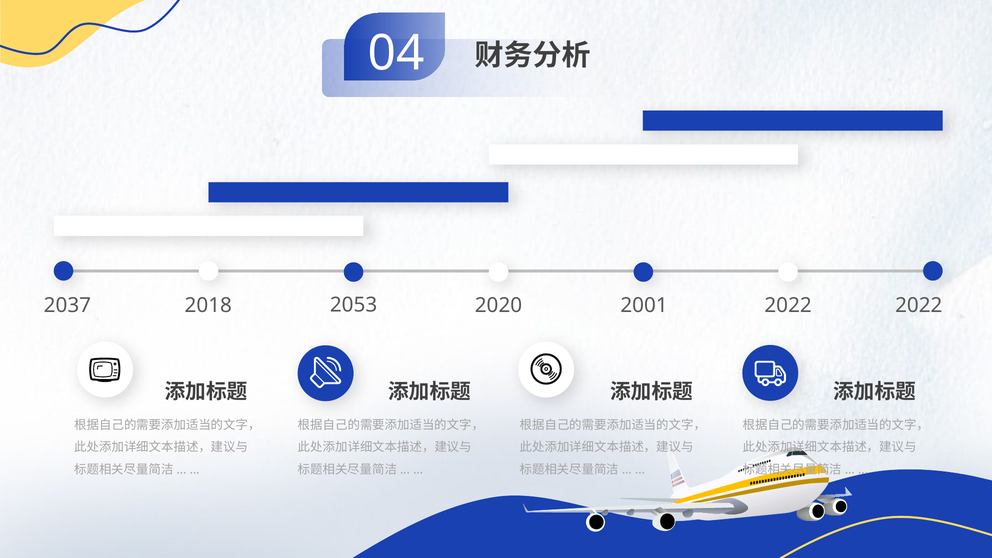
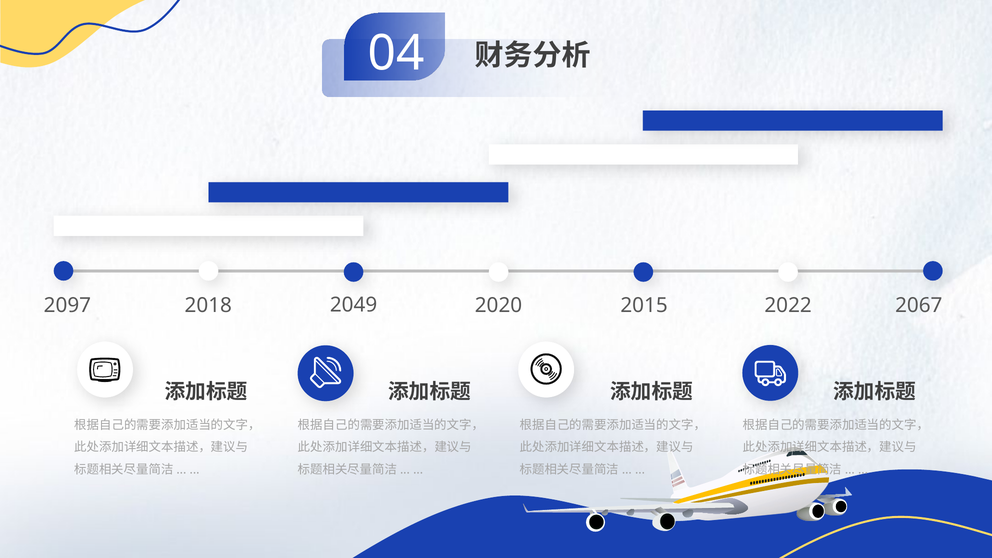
2053: 2053 -> 2049 (354, 305)
2037: 2037 -> 2097 (67, 305)
2022: 2022 -> 2067 (919, 305)
2001: 2001 -> 2015 (644, 306)
